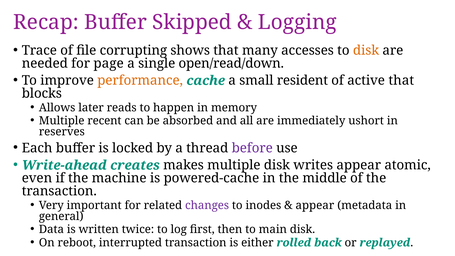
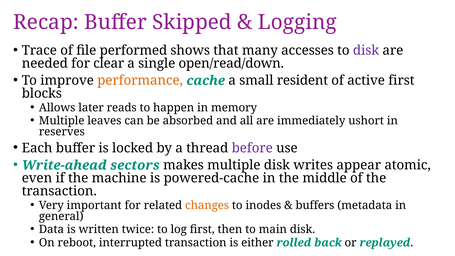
corrupting: corrupting -> performed (133, 50)
disk colour: orange -> purple (366, 50)
page: page -> clear (109, 63)
active that: that -> first (401, 81)
recent: recent -> leaves (104, 121)
creates: creates -> sectors (135, 165)
changes colour: purple -> orange (207, 205)
appear: appear -> buffers (315, 205)
